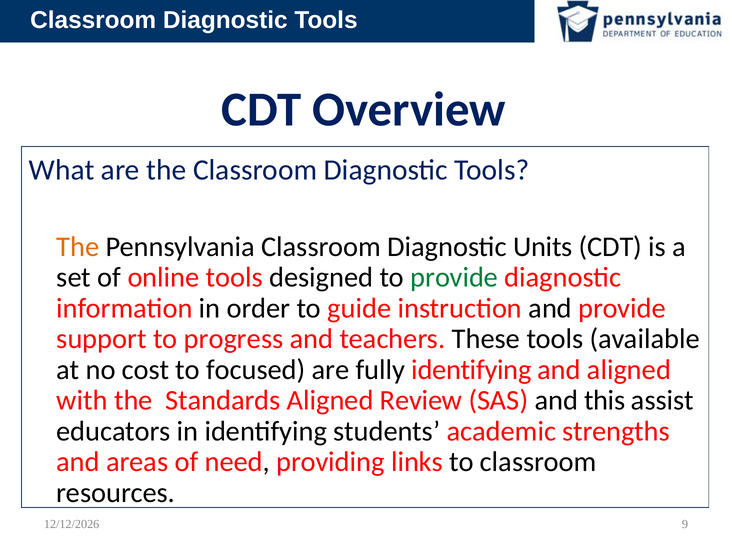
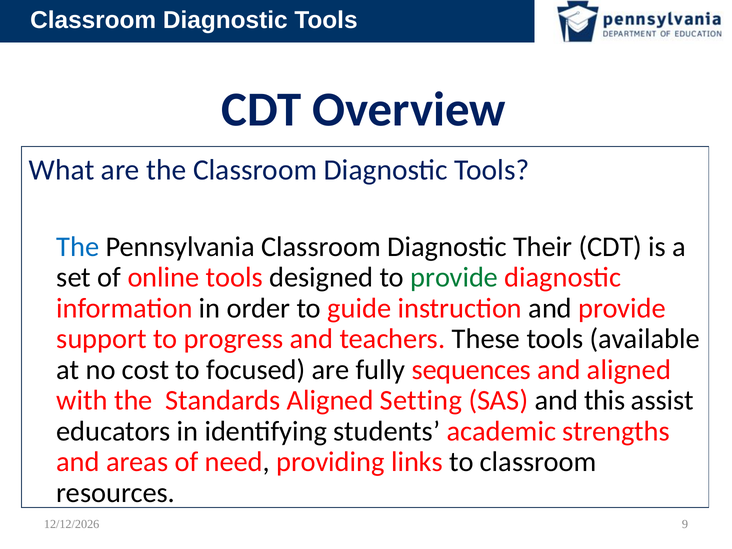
The colour: orange -> blue (78, 247)
Units: Units -> Their (543, 247)
fully identifying: identifying -> sequences (471, 370)
Review: Review -> Setting (421, 401)
